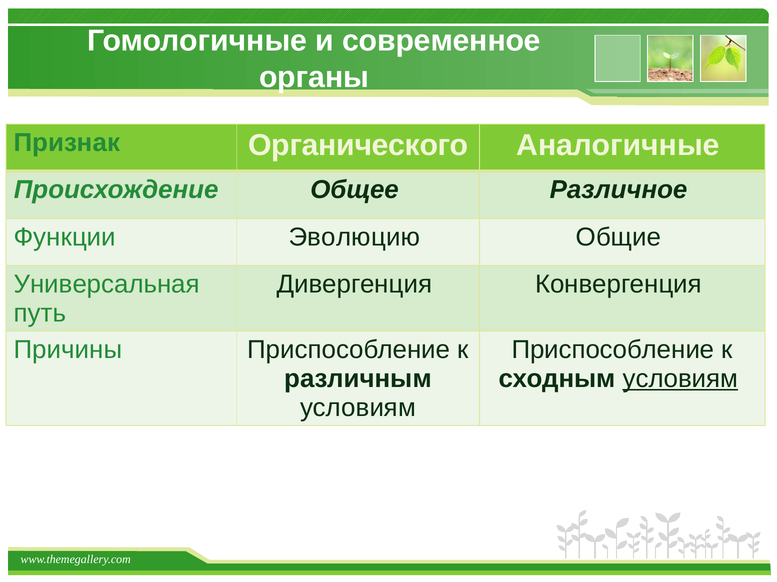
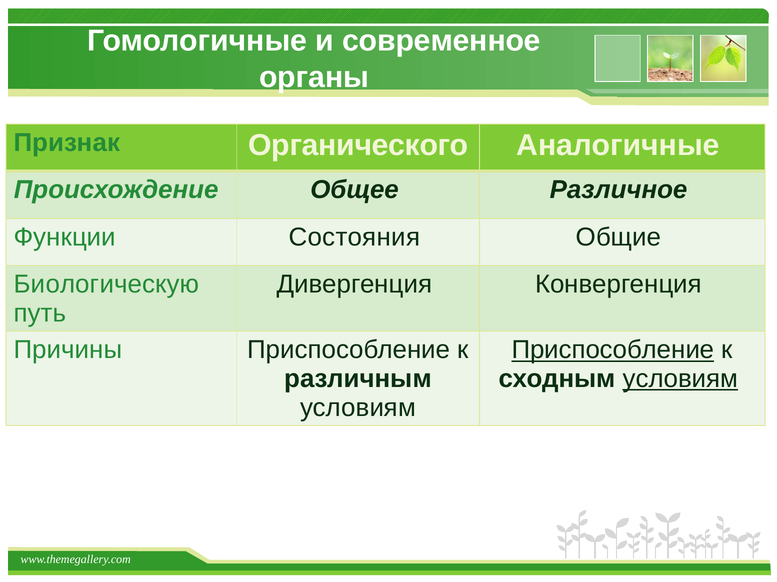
Эволюцию: Эволюцию -> Состояния (354, 237)
Универсальная: Универсальная -> Биологическую (107, 285)
Приспособление underline: none -> present (613, 350)
